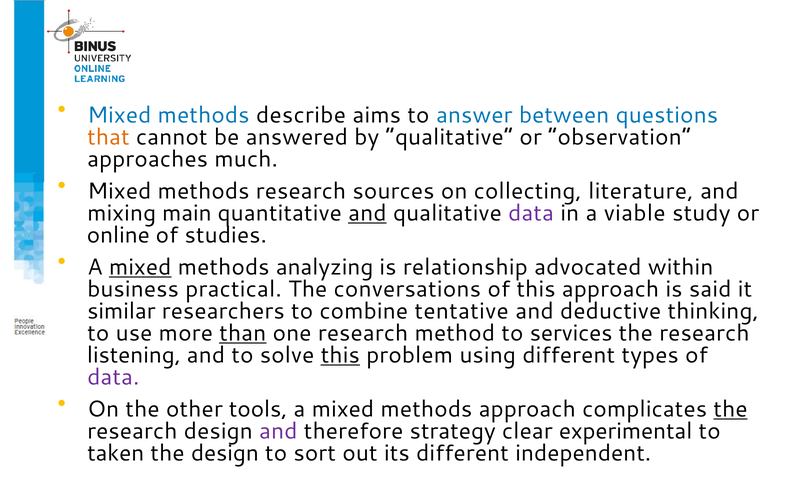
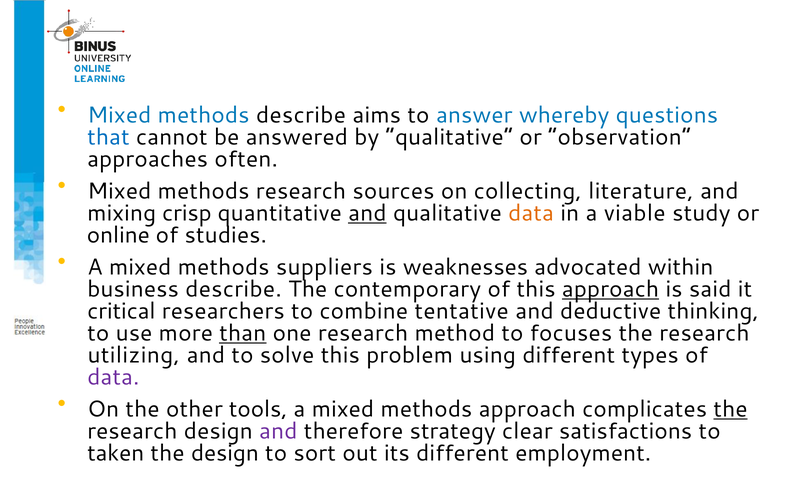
between: between -> whereby (564, 115)
that colour: orange -> blue (108, 137)
much: much -> often (246, 159)
main: main -> crisp (187, 213)
data colour: purple -> orange (531, 213)
mixed underline: present -> none (140, 267)
analyzing: analyzing -> suppliers (324, 267)
relationship: relationship -> weaknesses (465, 267)
business practical: practical -> describe (233, 289)
conversations: conversations -> contemporary (407, 289)
approach underline: none -> present (610, 289)
similar: similar -> critical (121, 311)
services: services -> focuses (571, 333)
listening: listening -> utilizing (134, 355)
this underline: present -> none (340, 355)
experimental: experimental -> satisfactions (626, 431)
independent: independent -> employment (583, 453)
